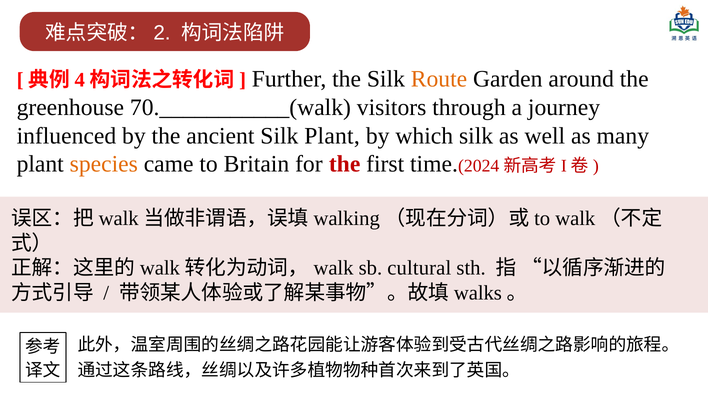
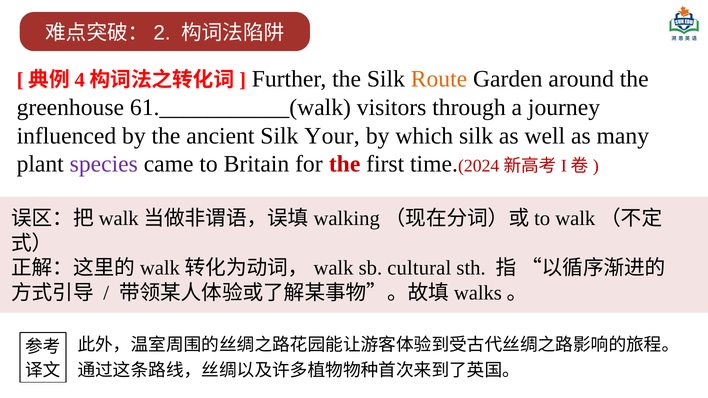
70.___________(walk: 70.___________(walk -> 61.___________(walk (240, 108)
Silk Plant: Plant -> Your (332, 136)
species colour: orange -> purple (104, 164)
